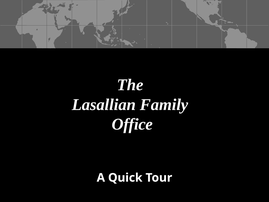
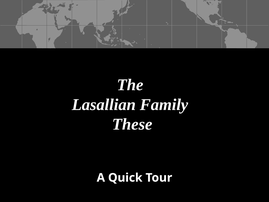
Office: Office -> These (132, 124)
